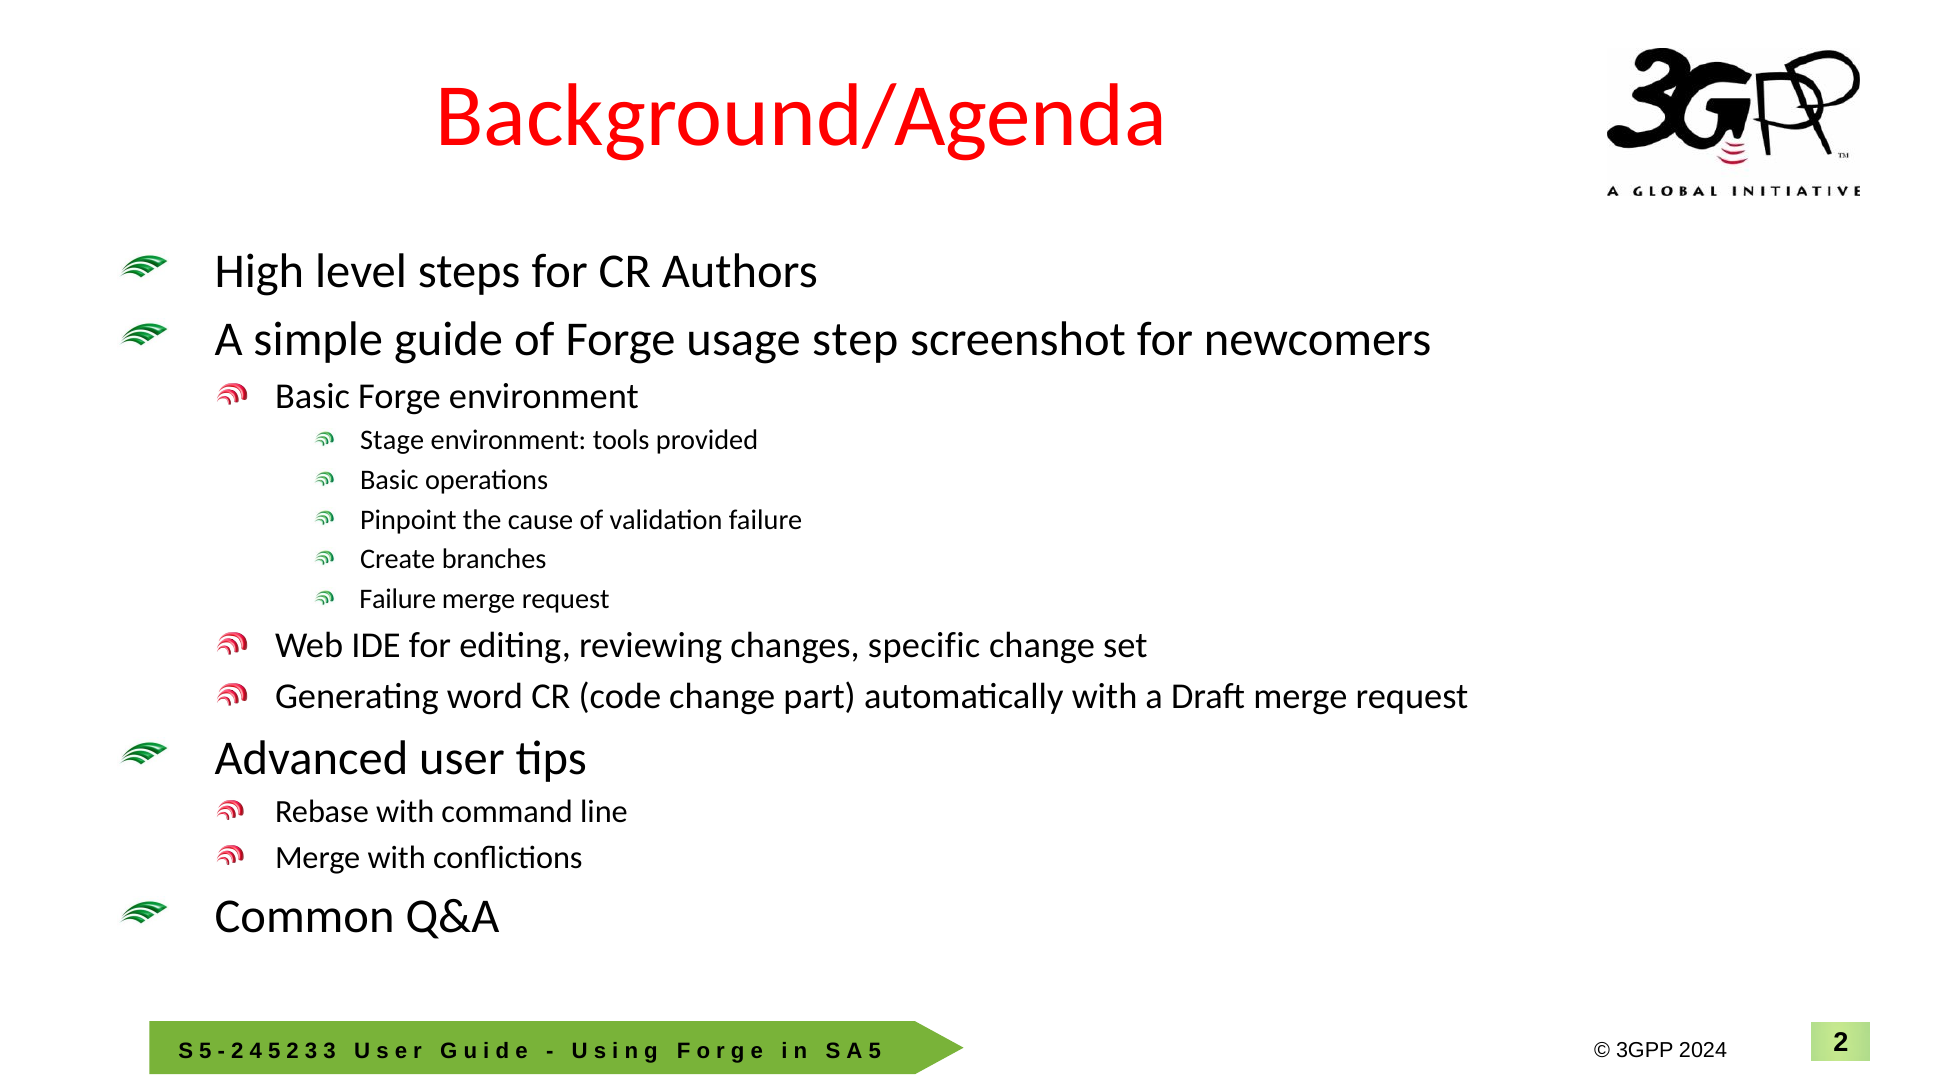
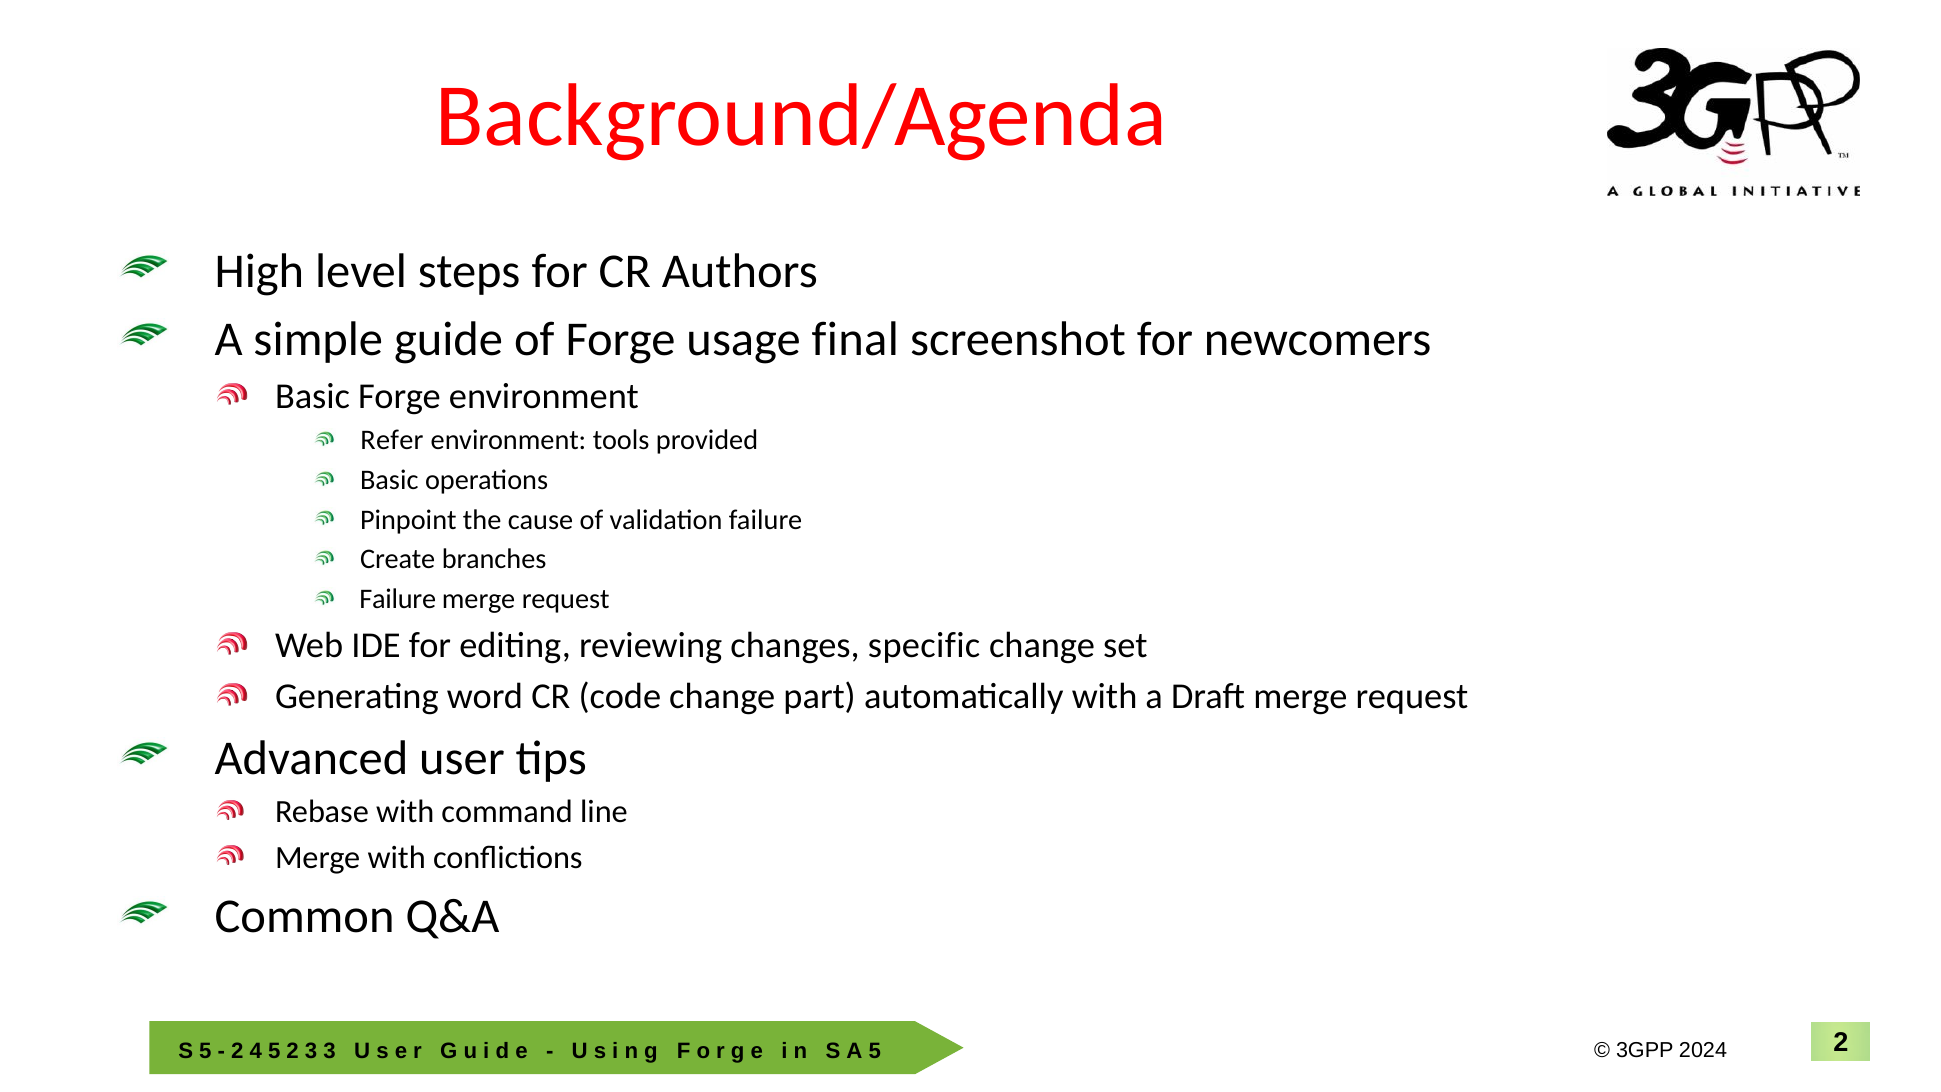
step: step -> final (855, 339)
Stage: Stage -> Refer (392, 441)
